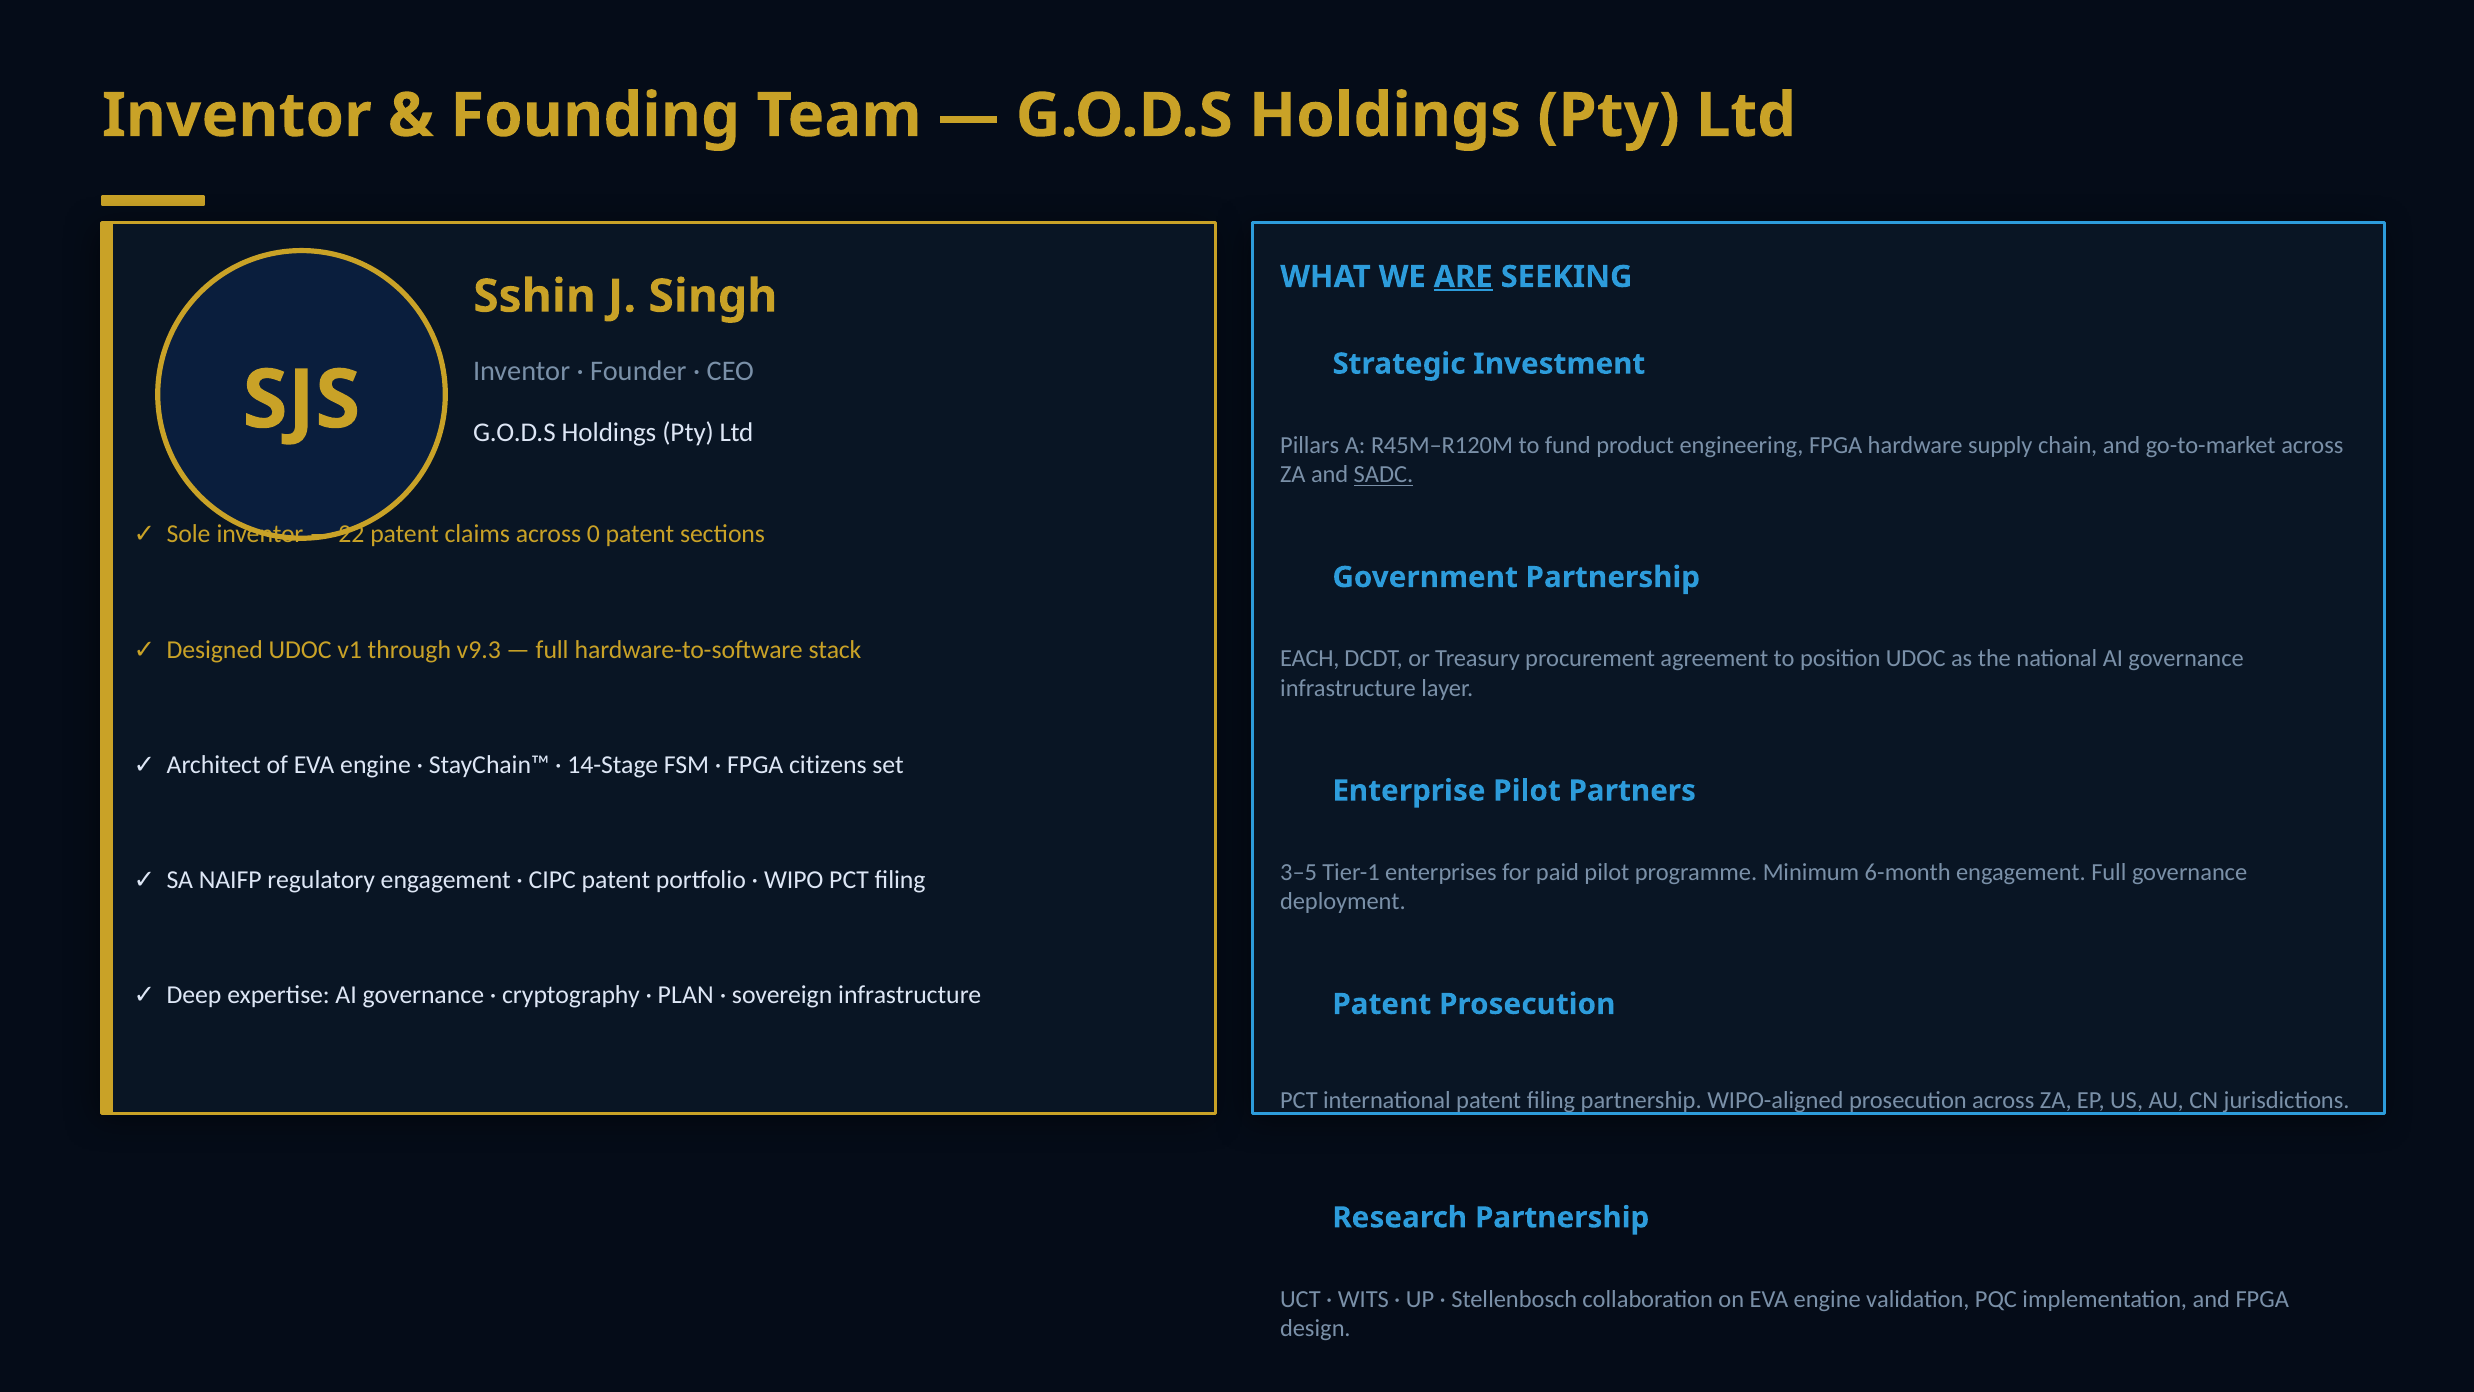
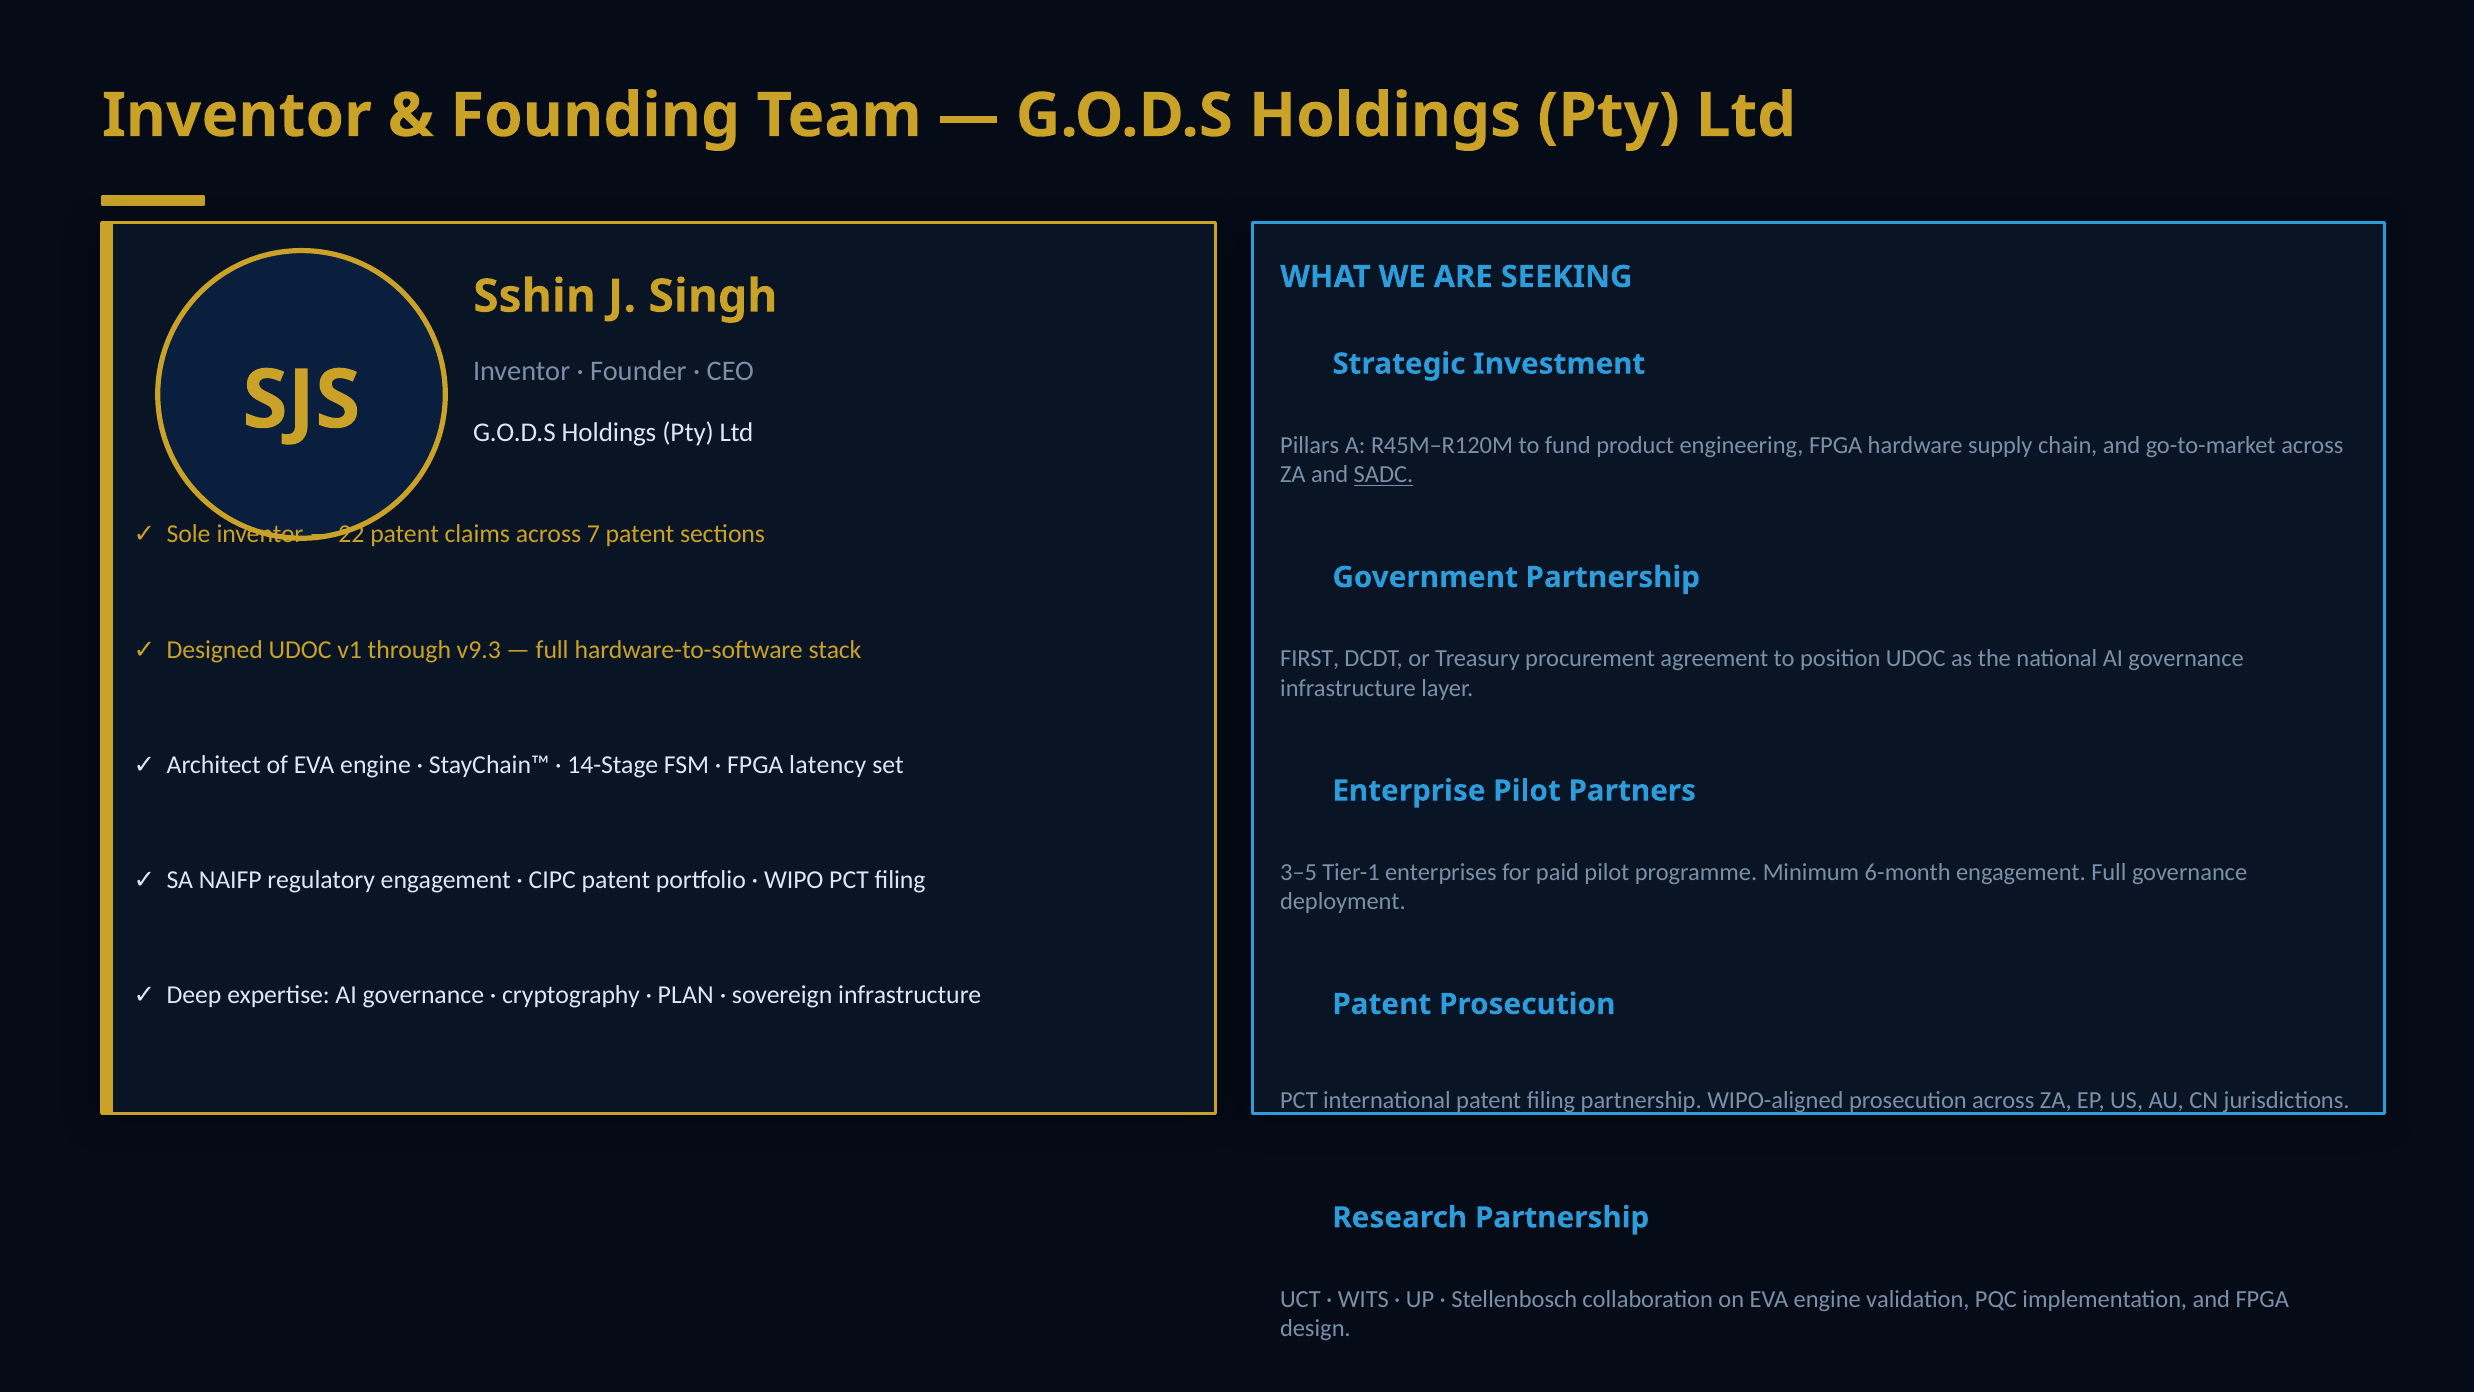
ARE underline: present -> none (1463, 277)
0: 0 -> 7 (593, 534)
EACH: EACH -> FIRST (1310, 659)
citizens: citizens -> latency (828, 764)
